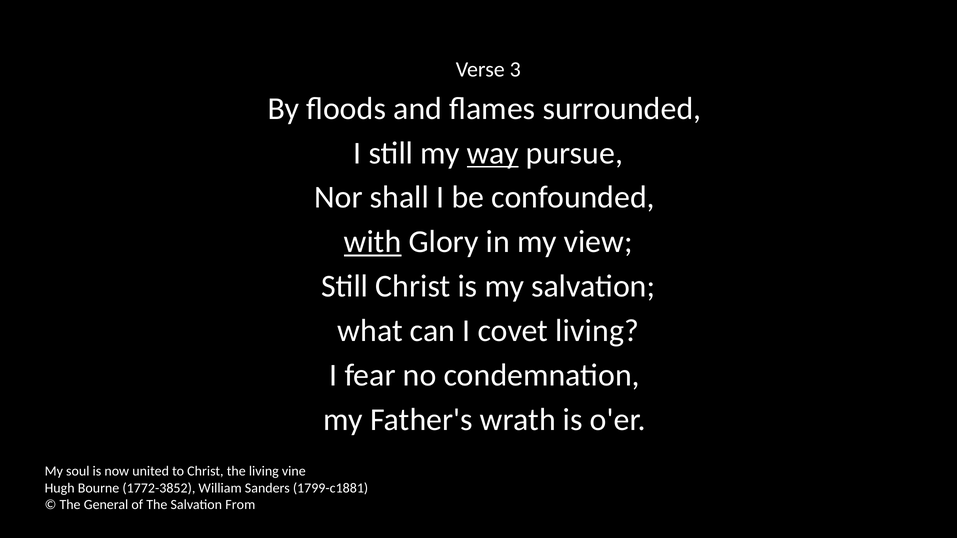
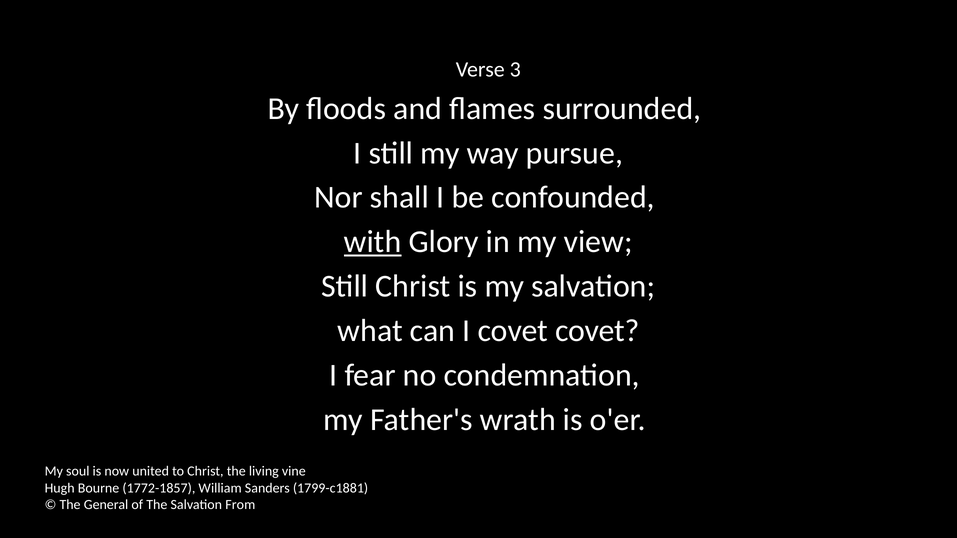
way underline: present -> none (493, 153)
covet living: living -> covet (597, 331)
1772-3852: 1772-3852 -> 1772-1857 (159, 488)
